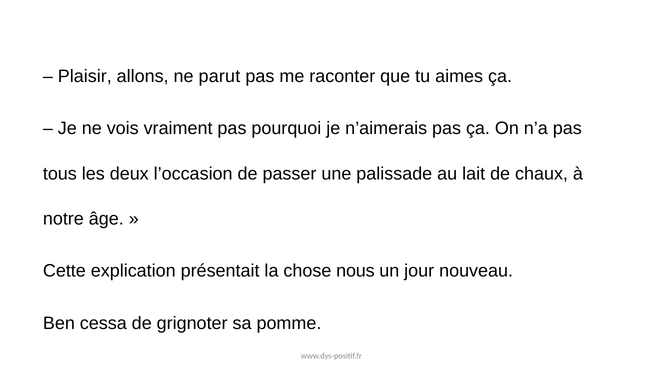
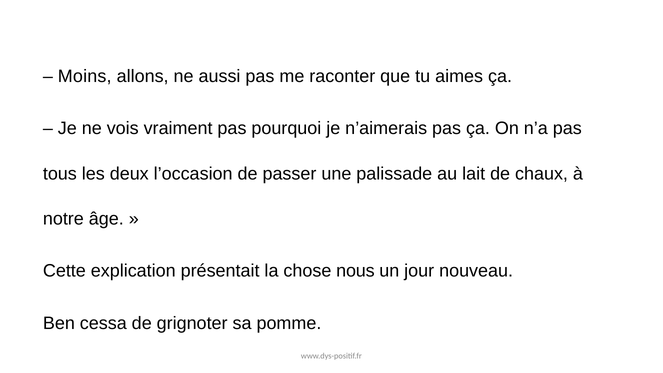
Plaisir: Plaisir -> Moins (85, 76)
parut: parut -> aussi (220, 76)
